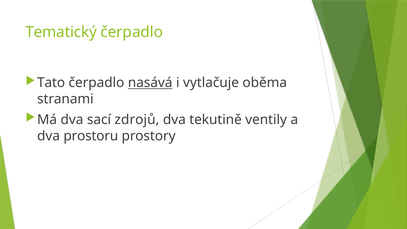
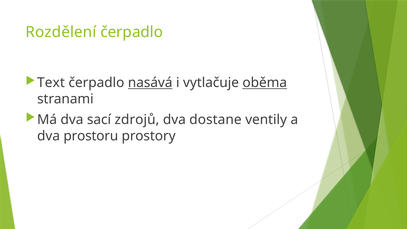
Tematický: Tematický -> Rozdělení (61, 32)
Tato: Tato -> Text (51, 83)
oběma underline: none -> present (265, 83)
tekutině: tekutině -> dostane (215, 120)
